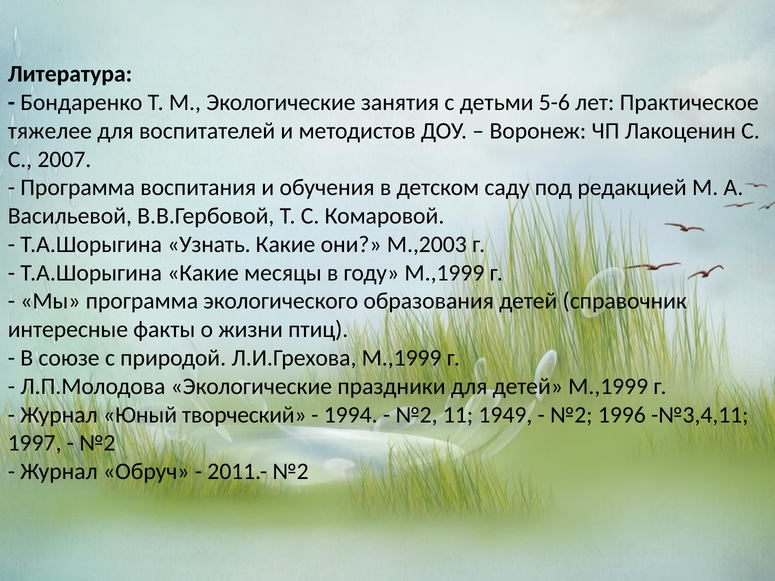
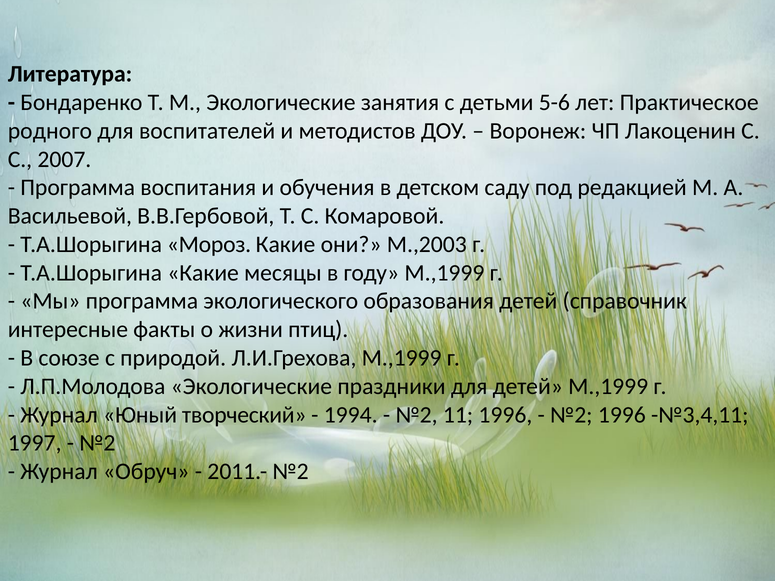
тяжелее: тяжелее -> родного (50, 131)
Узнать: Узнать -> Мороз (209, 244)
11 1949: 1949 -> 1996 (505, 415)
